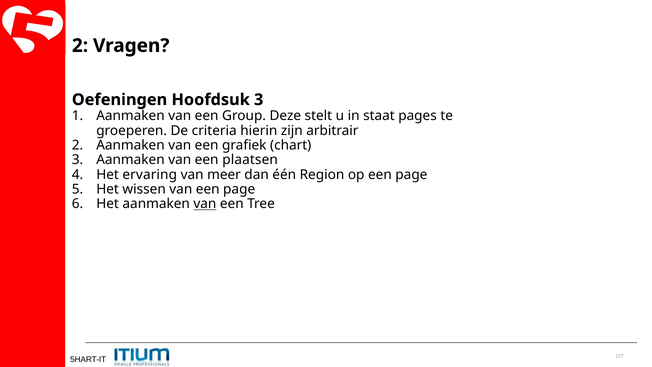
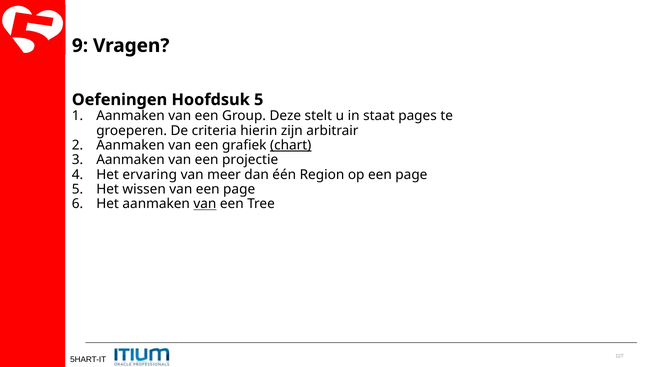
2: 2 -> 9 (80, 46)
Hoofdsuk 3: 3 -> 5 (259, 100)
chart underline: none -> present (291, 145)
plaatsen: plaatsen -> projectie (250, 160)
